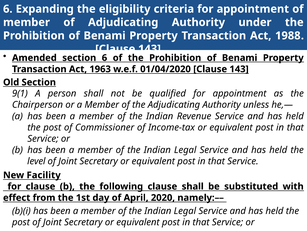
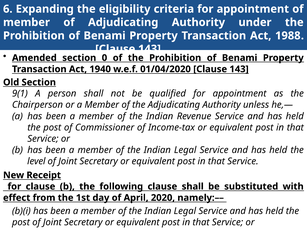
section 6: 6 -> 0 (104, 58)
1963: 1963 -> 1940 (100, 69)
Facility: Facility -> Receipt (44, 175)
